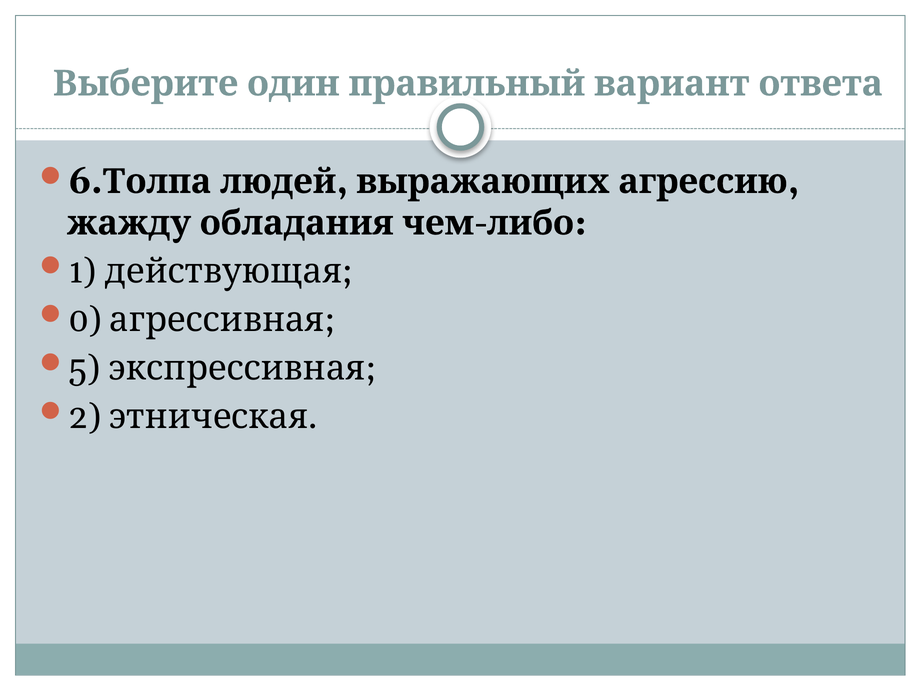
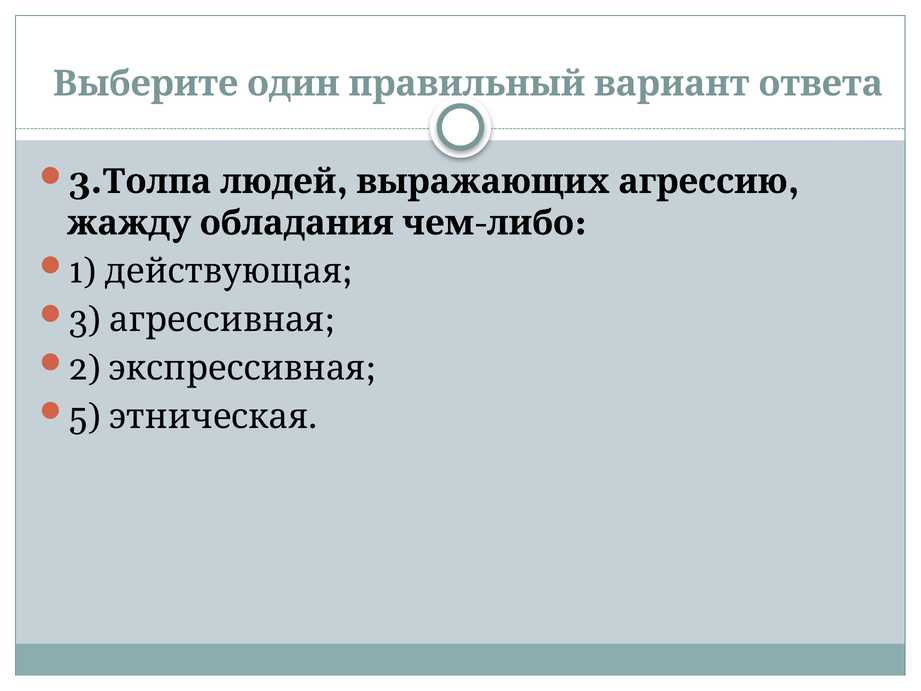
6: 6 -> 3 (85, 181)
0: 0 -> 3 (85, 320)
5: 5 -> 2 (85, 368)
2: 2 -> 5 (85, 417)
